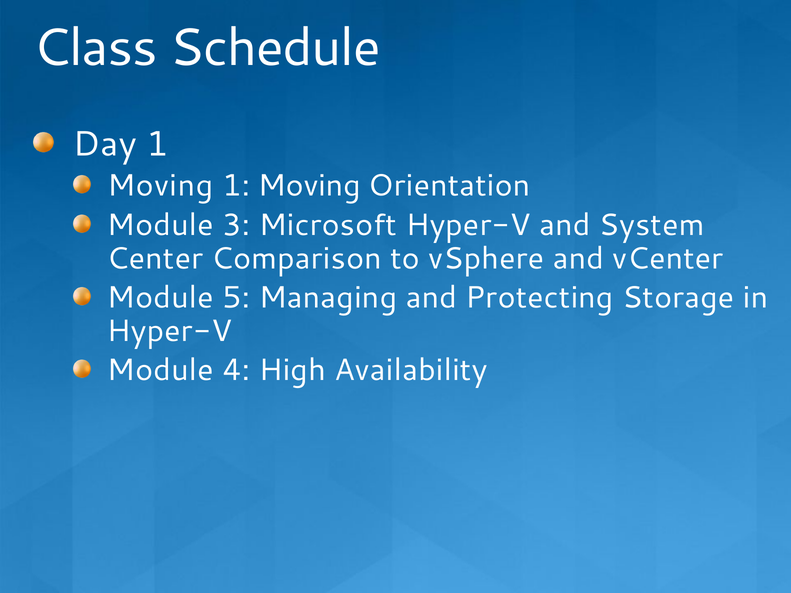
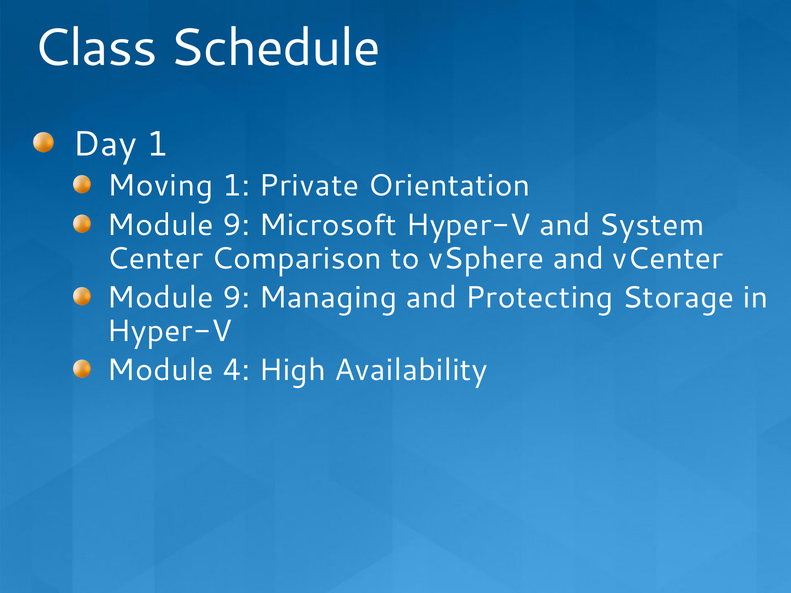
Moving: Moving -> Private (309, 186)
3: 3 -> 9 (236, 225)
5: 5 -> 9 (236, 298)
